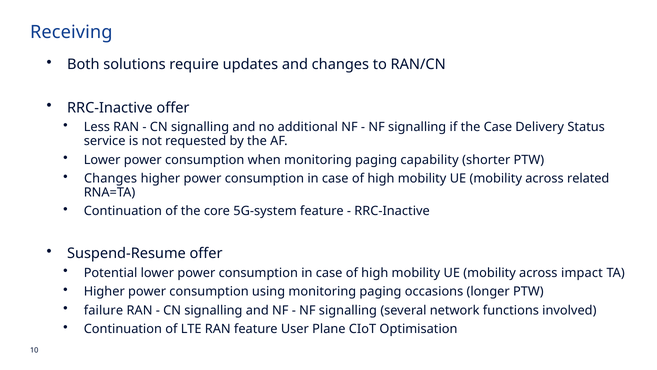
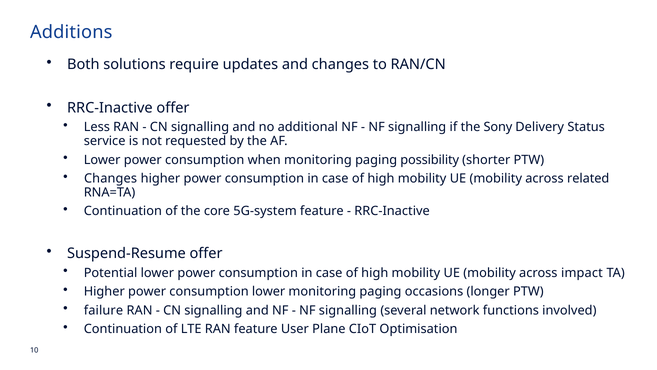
Receiving: Receiving -> Additions (71, 32)
the Case: Case -> Sony (498, 127)
capability: capability -> possibility (430, 160)
consumption using: using -> lower (269, 291)
